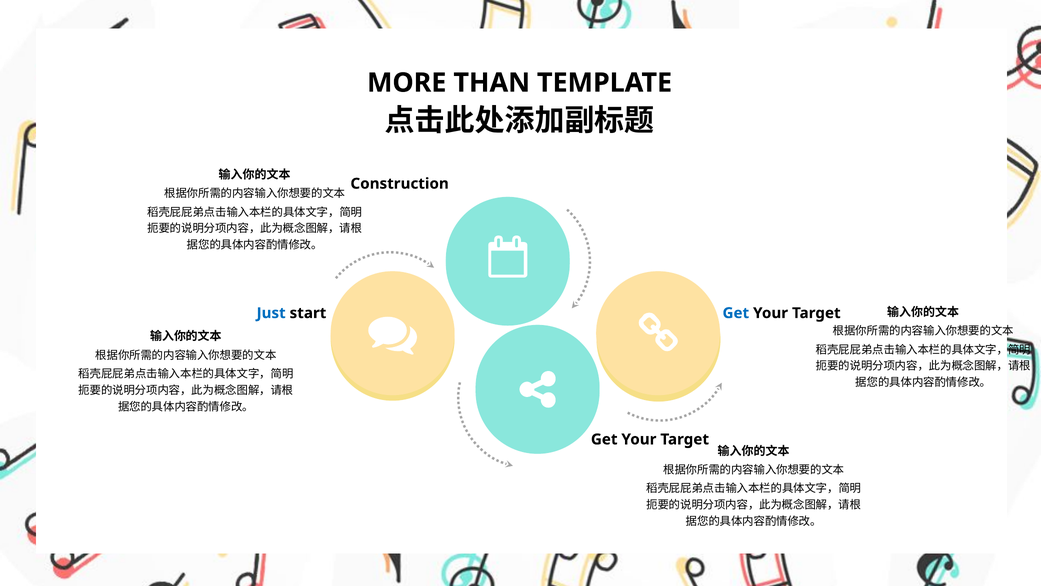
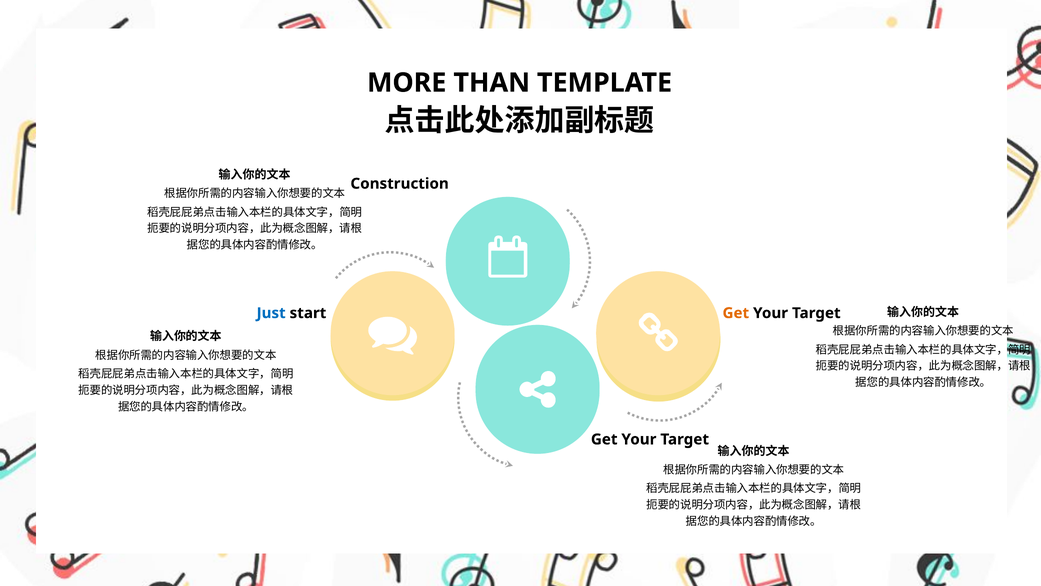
Get colour: blue -> orange (736, 313)
